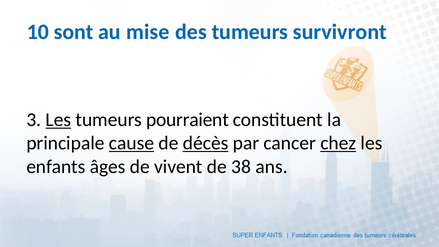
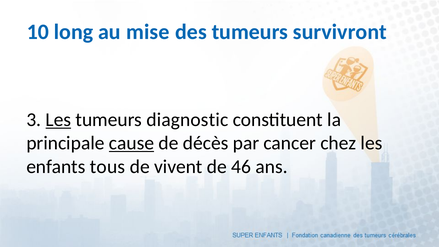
sont: sont -> long (74, 32)
pourraient: pourraient -> diagnostic (187, 120)
décès underline: present -> none (206, 143)
chez underline: present -> none (338, 143)
âges: âges -> tous (107, 167)
38: 38 -> 46 (241, 167)
